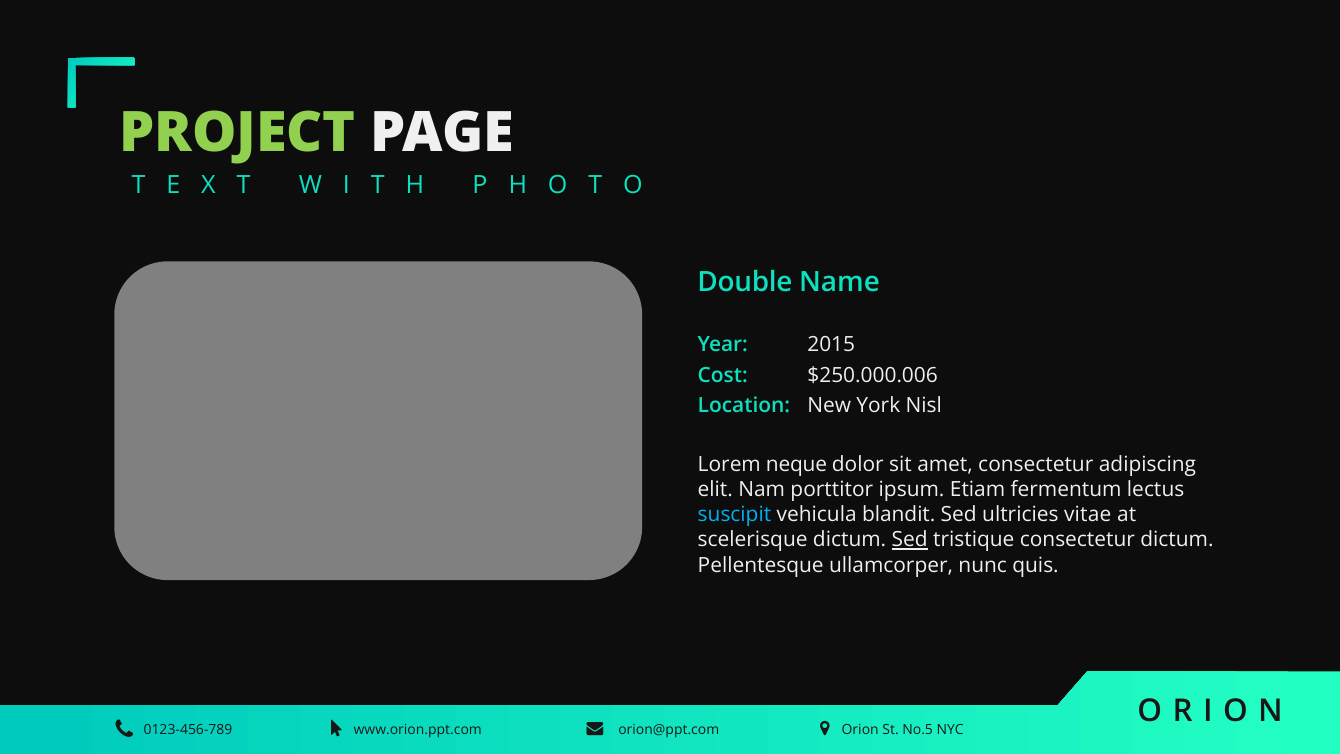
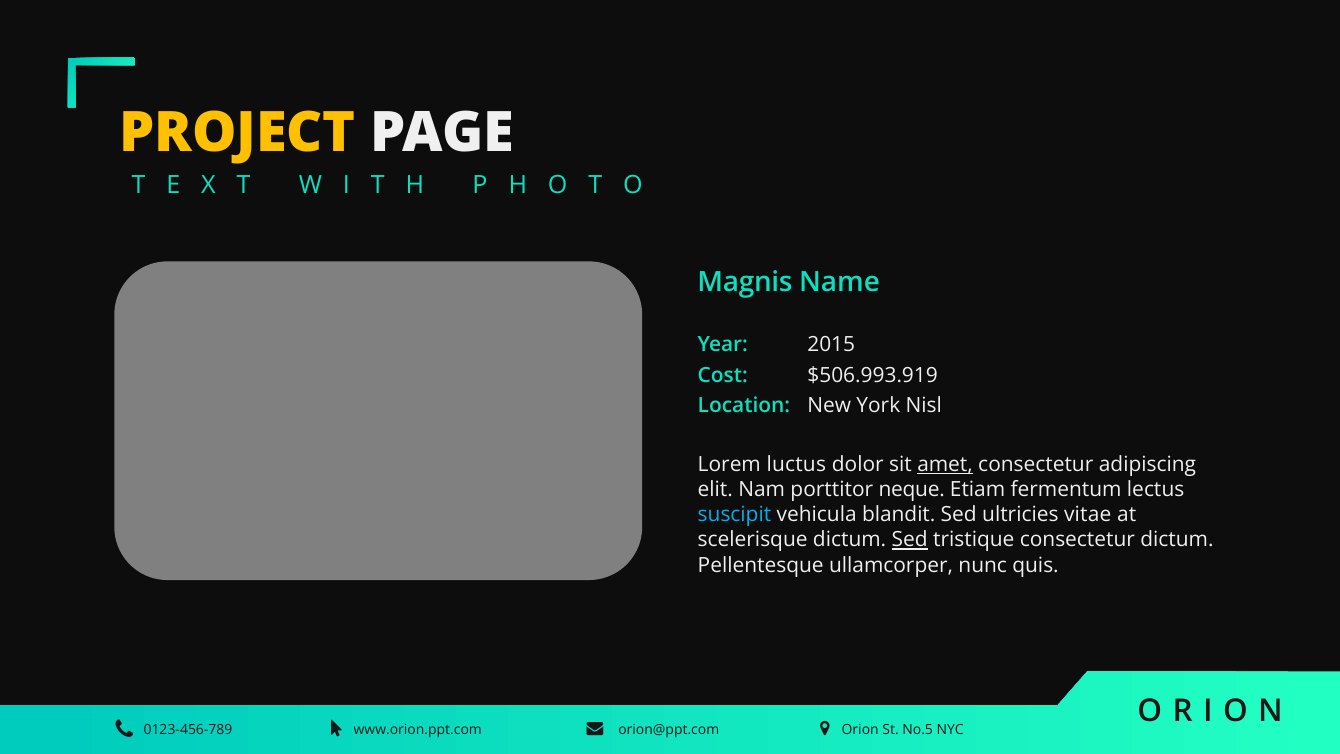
PROJECT colour: light green -> yellow (237, 133)
Double: Double -> Magnis (745, 282)
$250.000.006: $250.000.006 -> $506.993.919 (873, 375)
neque: neque -> luctus (796, 464)
amet underline: none -> present (945, 464)
ipsum: ipsum -> neque (912, 490)
